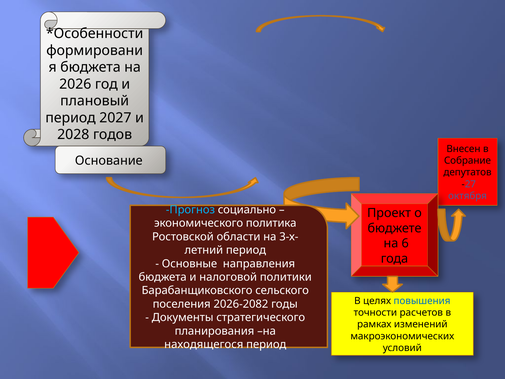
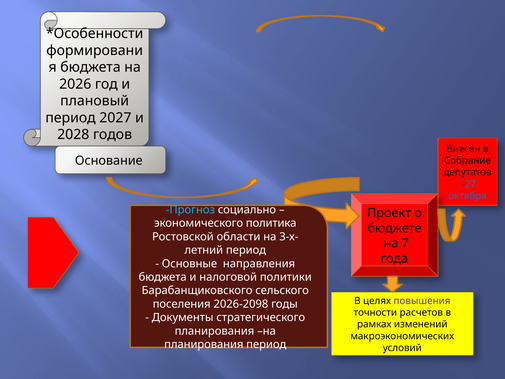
6: 6 -> 7 (405, 243)
повышения colour: blue -> purple (422, 301)
2026-2082: 2026-2082 -> 2026-2098 (241, 304)
находящегося: находящегося -> планирования (204, 344)
